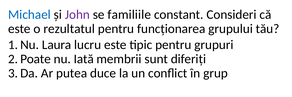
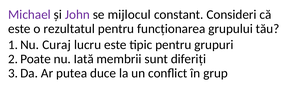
Michael colour: blue -> purple (29, 15)
familiile: familiile -> mijlocul (129, 15)
Laura: Laura -> Curaj (56, 45)
